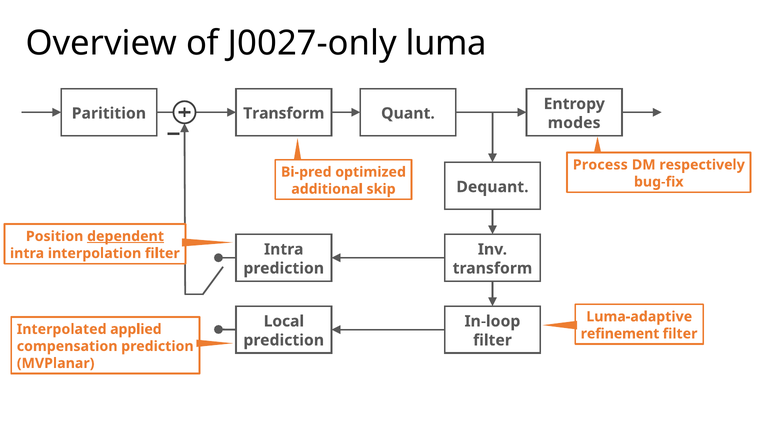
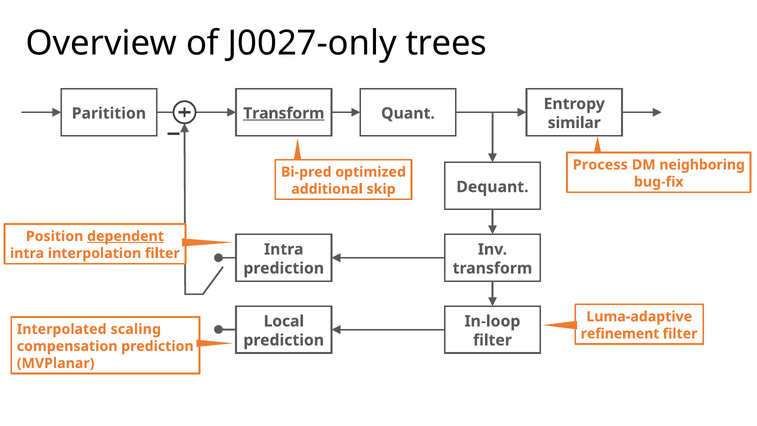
luma: luma -> trees (446, 43)
Transform underline: none -> present (284, 113)
modes: modes -> similar (574, 123)
respectively: respectively -> neighboring (702, 165)
applied: applied -> scaling (136, 329)
